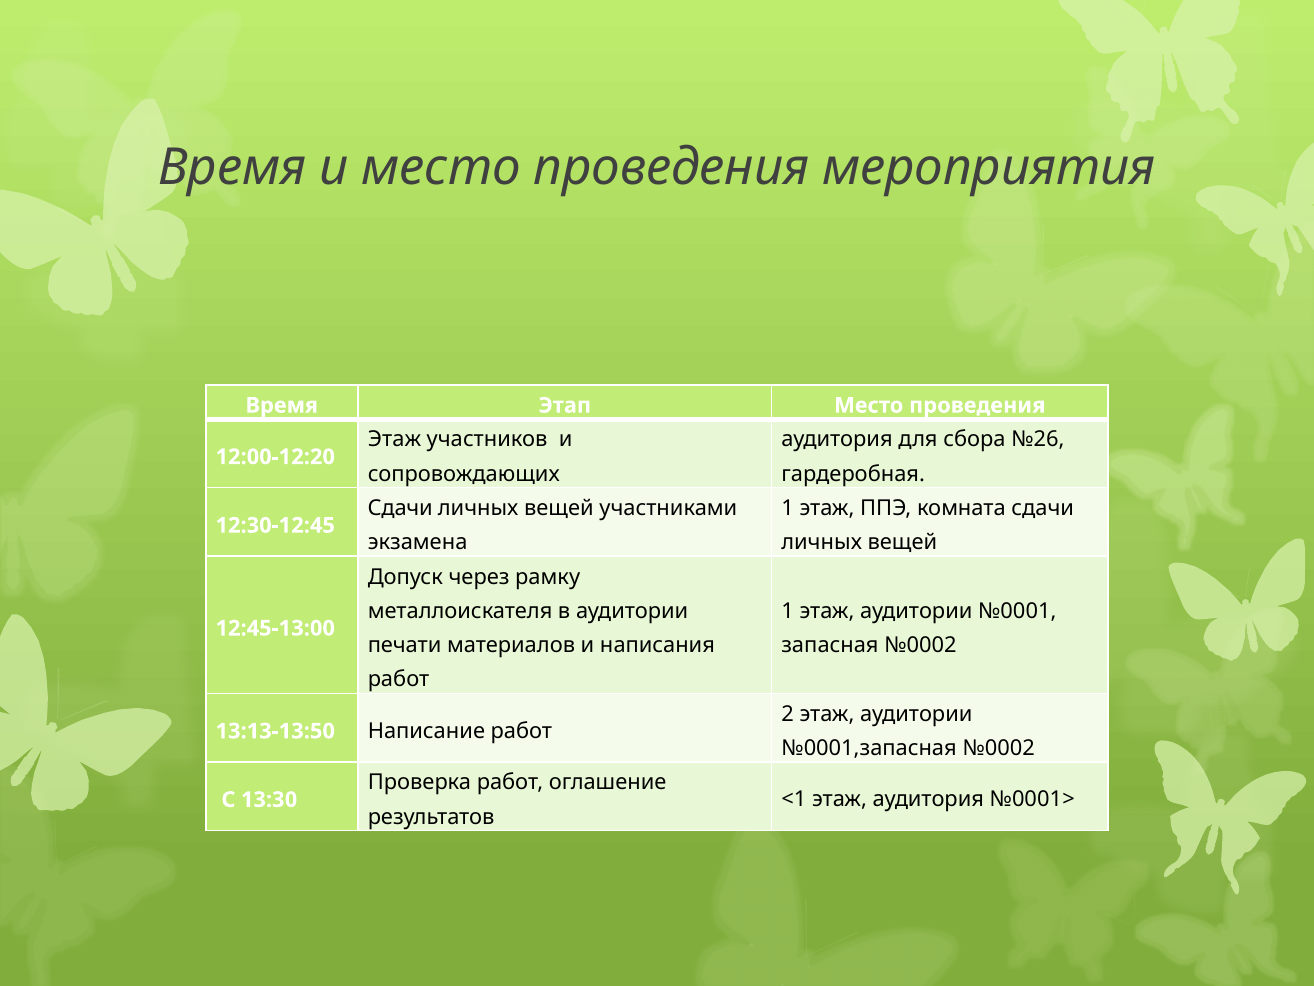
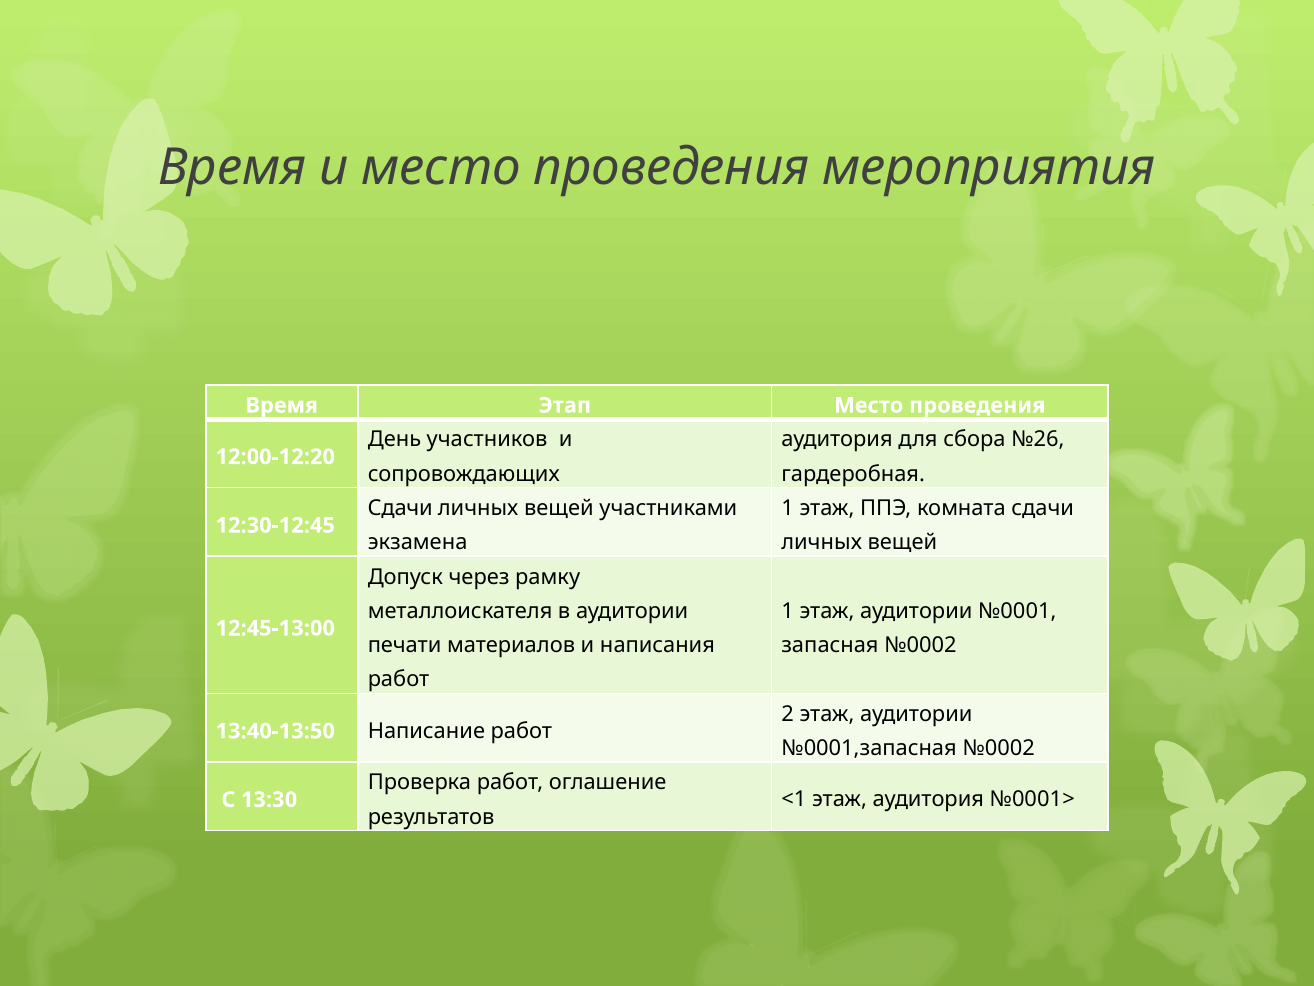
Этаж: Этаж -> День (395, 440)
13:13-13:50: 13:13-13:50 -> 13:40-13:50 (275, 731)
